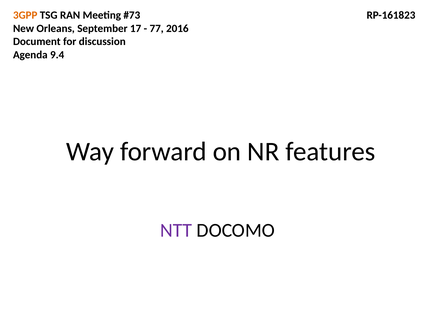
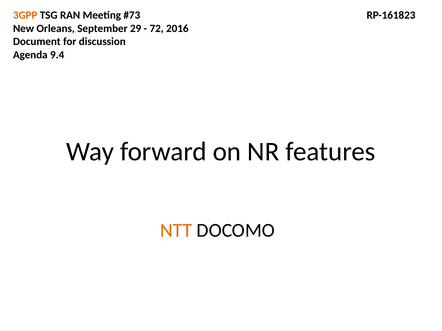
17: 17 -> 29 (136, 28)
77: 77 -> 72 (157, 28)
NTT colour: purple -> orange (176, 231)
